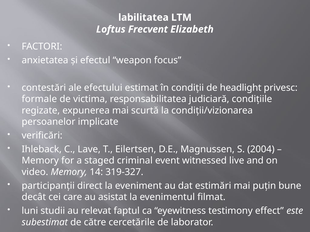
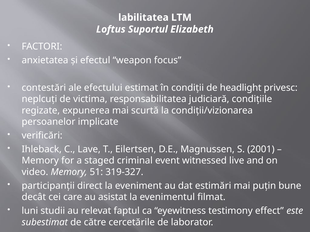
Frecvent: Frecvent -> Suportul (148, 29)
formale: formale -> neplcuţi (39, 99)
2004: 2004 -> 2001 (261, 150)
14: 14 -> 51 (96, 172)
